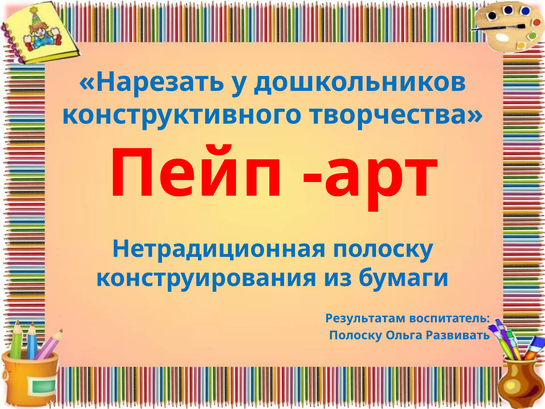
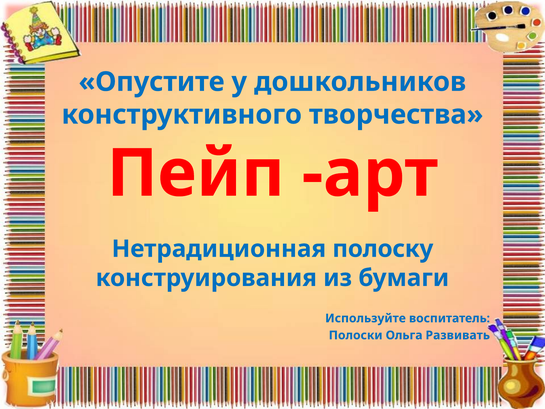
Нарезать: Нарезать -> Опустите (152, 82)
Результатам: Результатам -> Используйте (365, 318)
Полоску: Полоску -> Полоски (356, 335)
